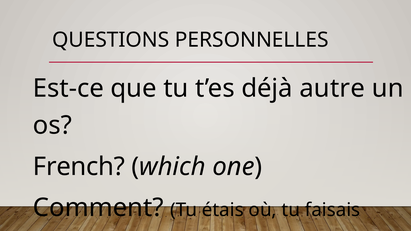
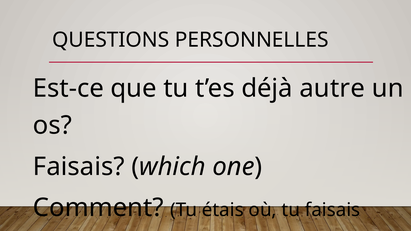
French: French -> Faisais (79, 167)
